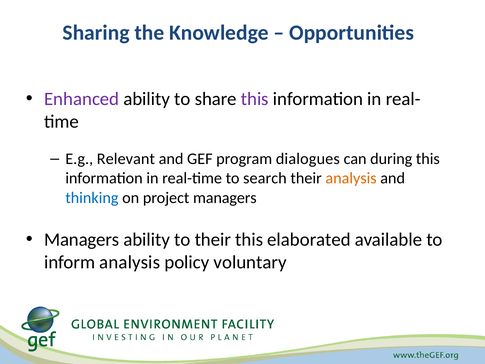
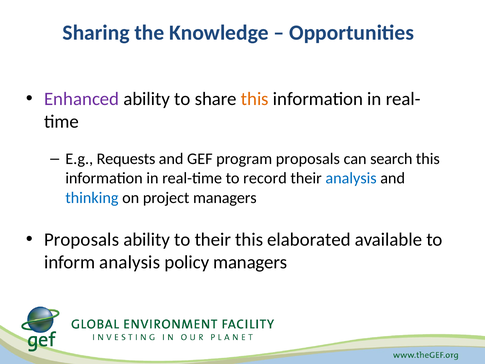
this colour: purple -> orange (255, 99)
Relevant: Relevant -> Requests (126, 159)
program dialogues: dialogues -> proposals (308, 159)
during: during -> search (391, 159)
search: search -> record (265, 178)
analysis colour: orange -> blue (351, 178)
Managers: Managers -> Proposals (82, 240)
policy voluntary: voluntary -> managers (250, 262)
